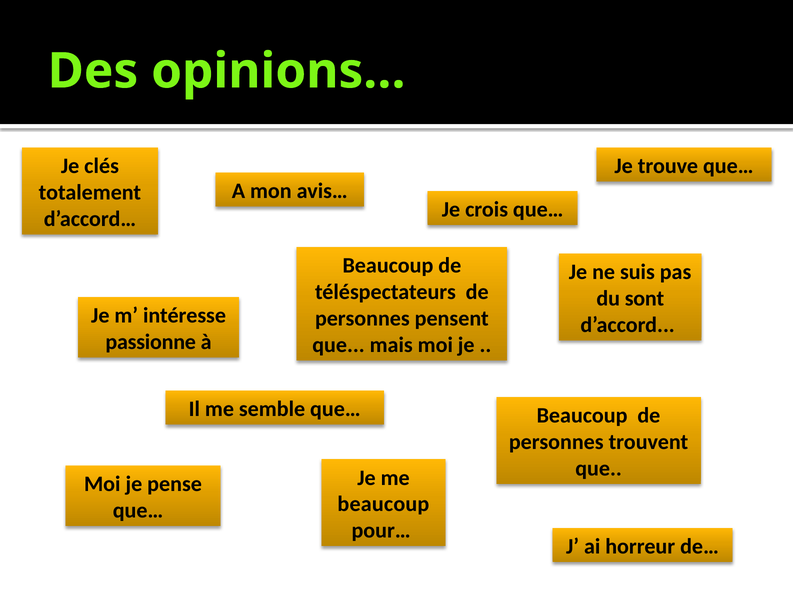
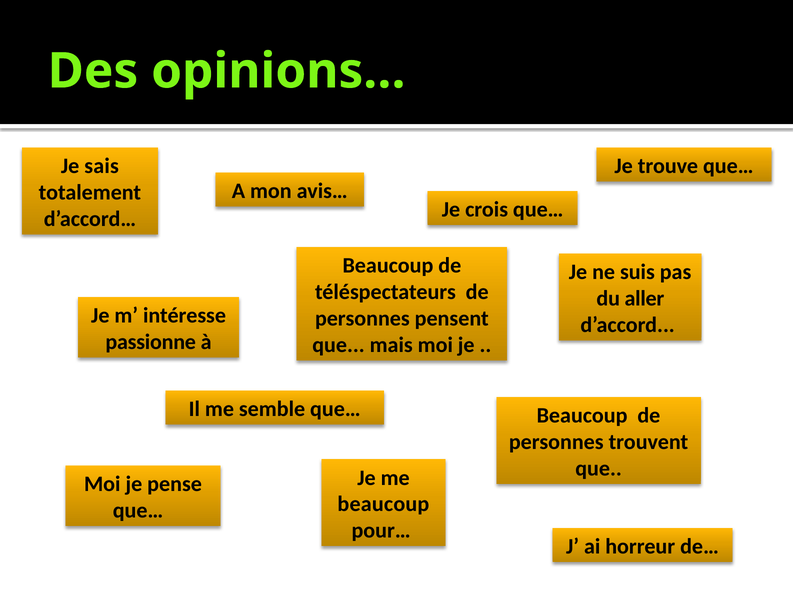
clés: clés -> sais (102, 166)
sont: sont -> aller (644, 299)
